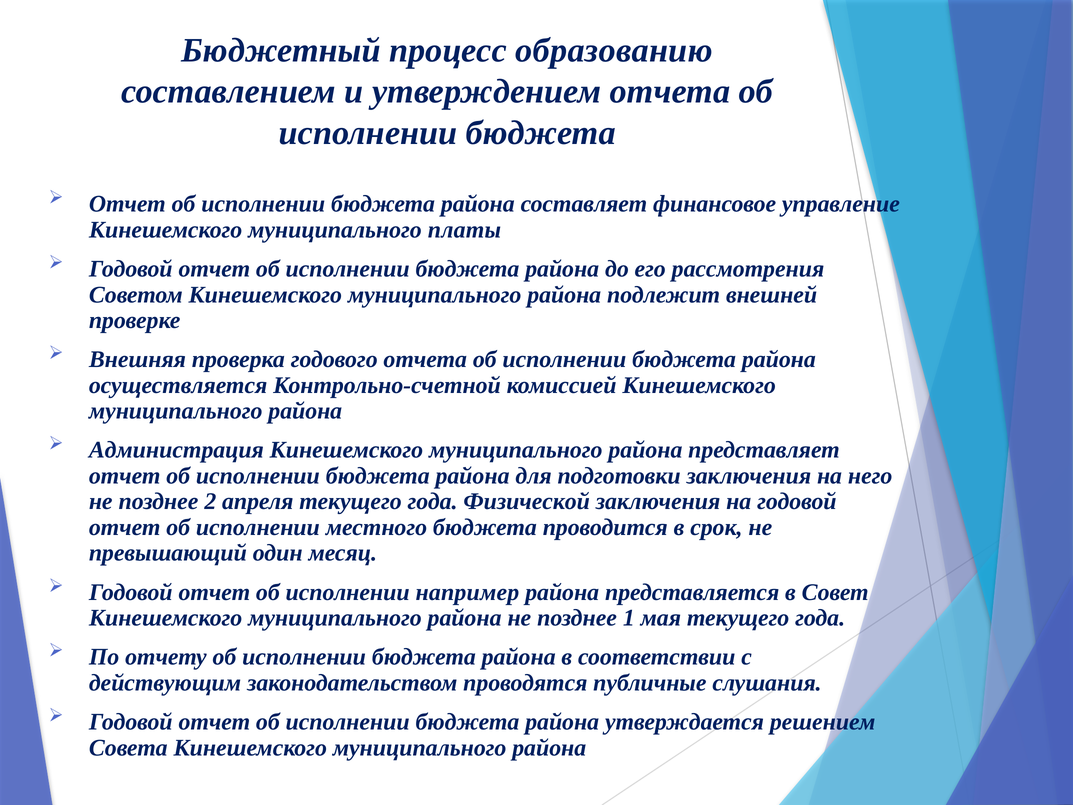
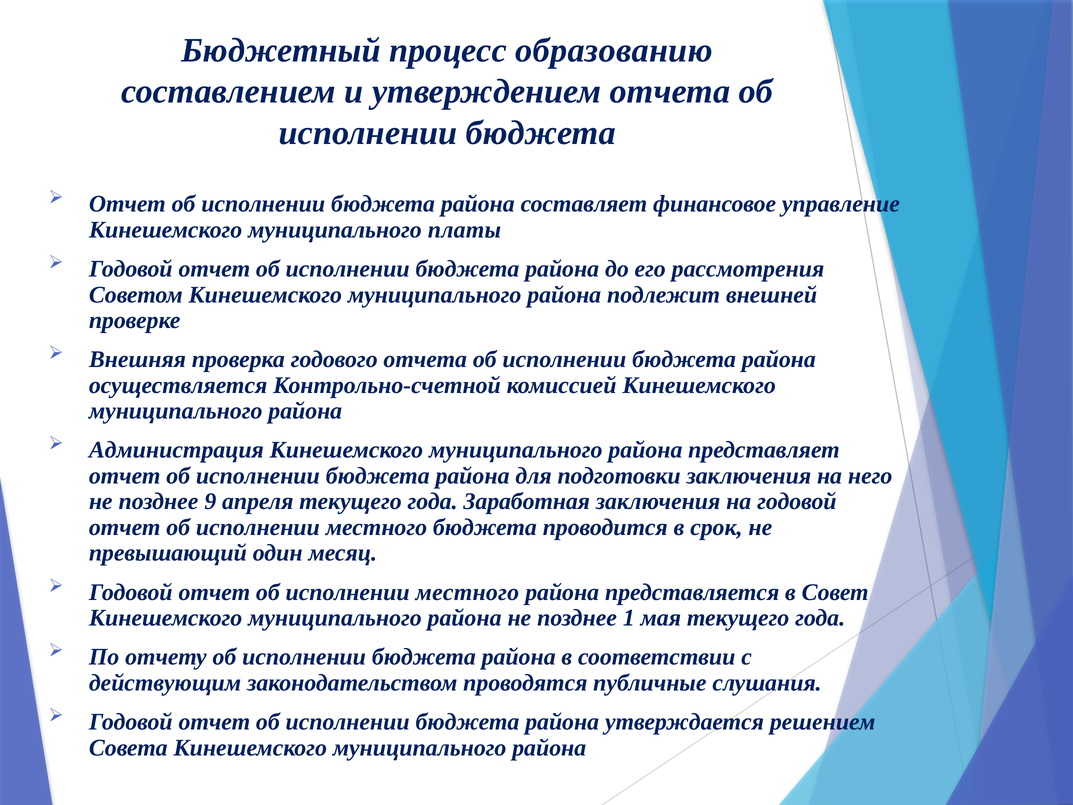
2: 2 -> 9 (210, 501)
Физической: Физической -> Заработная (527, 501)
например: например -> местного (467, 592)
